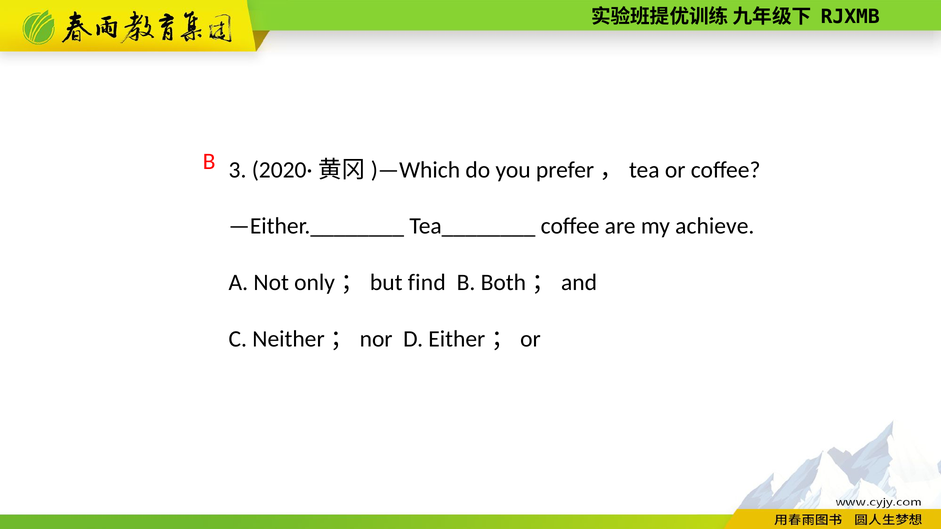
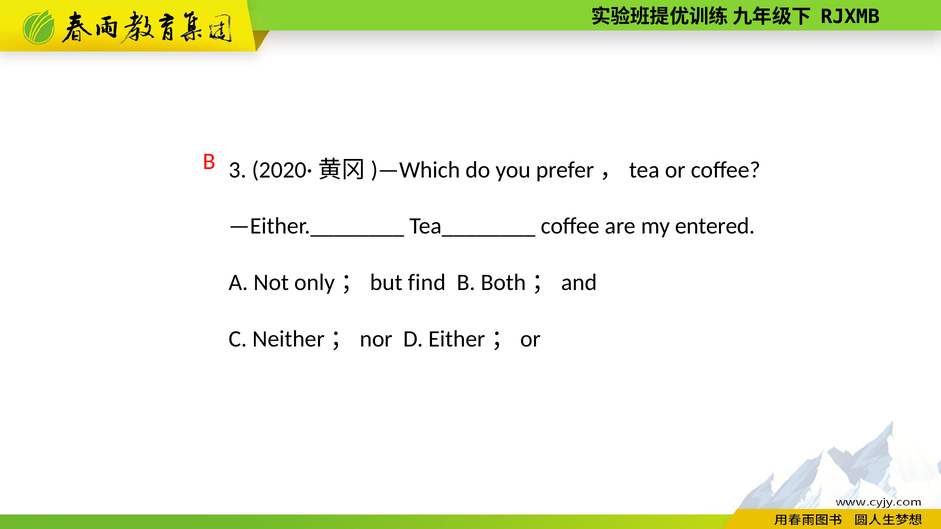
achieve: achieve -> entered (715, 226)
